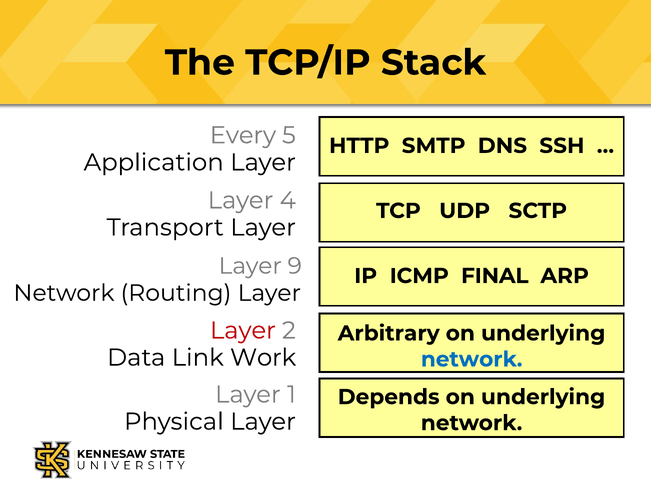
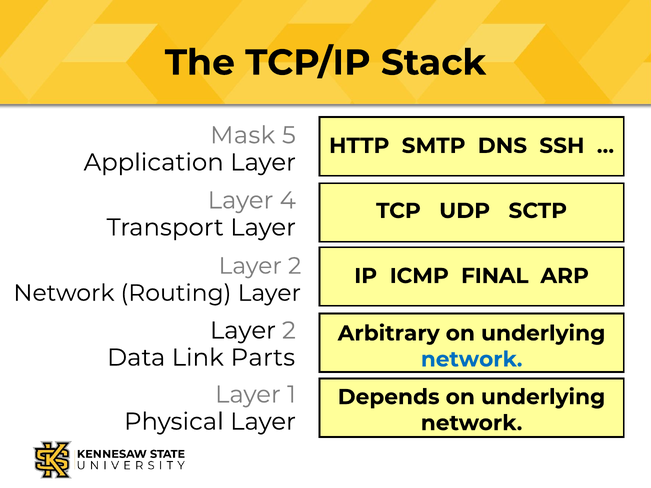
Every: Every -> Mask (243, 135)
9: 9 -> 2 (295, 266)
Layer colour: red -> black (243, 331)
Work: Work -> Parts (263, 358)
